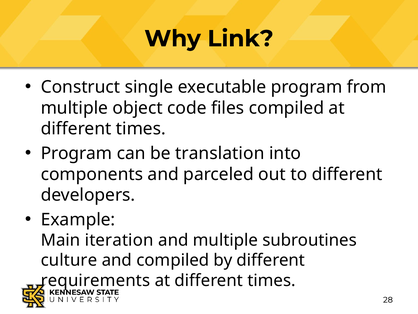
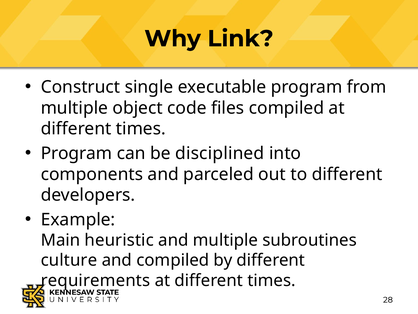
translation: translation -> disciplined (220, 153)
iteration: iteration -> heuristic (119, 240)
